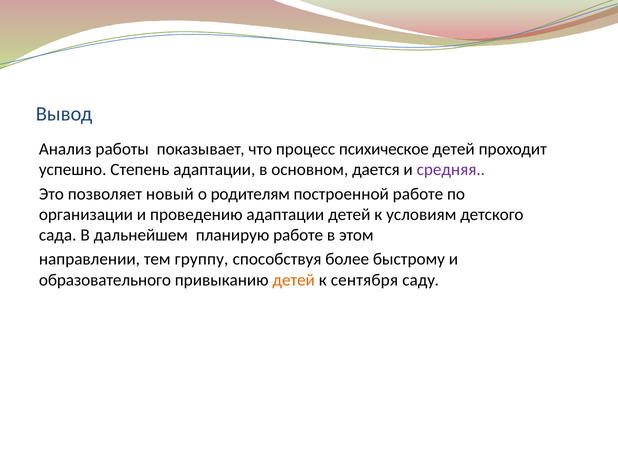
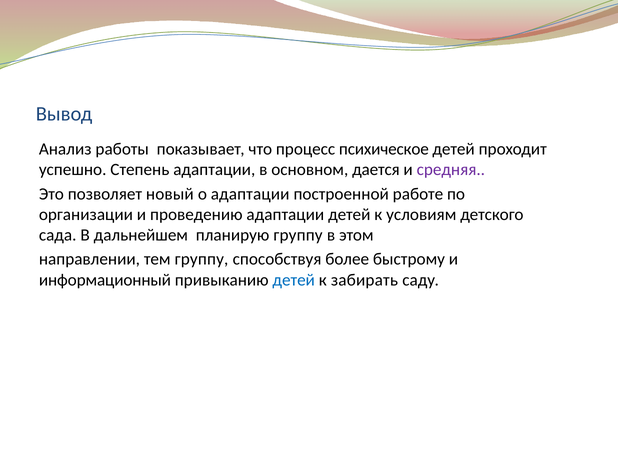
о родителям: родителям -> адаптации (250, 194)
планирую работе: работе -> группу (298, 235)
образовательного: образовательного -> информационный (105, 280)
детей colour: orange -> blue (294, 280)
сентября: сентября -> забирать (364, 280)
